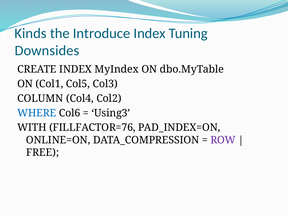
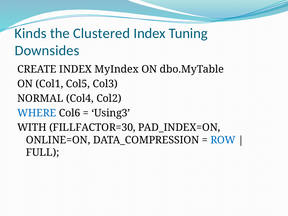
Introduce: Introduce -> Clustered (102, 33)
COLUMN: COLUMN -> NORMAL (40, 98)
FILLFACTOR=76: FILLFACTOR=76 -> FILLFACTOR=30 (92, 128)
ROW colour: purple -> blue (223, 140)
FREE: FREE -> FULL (43, 152)
